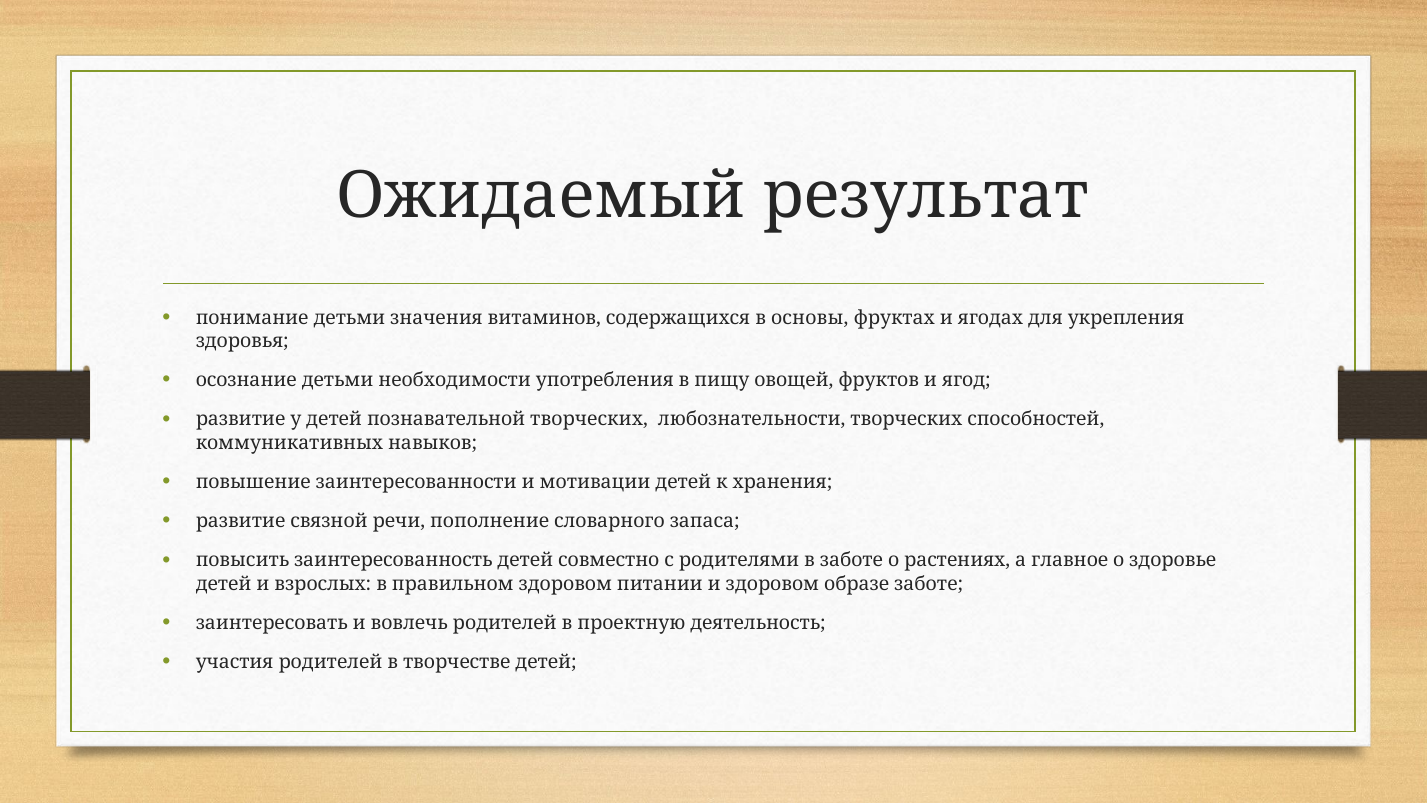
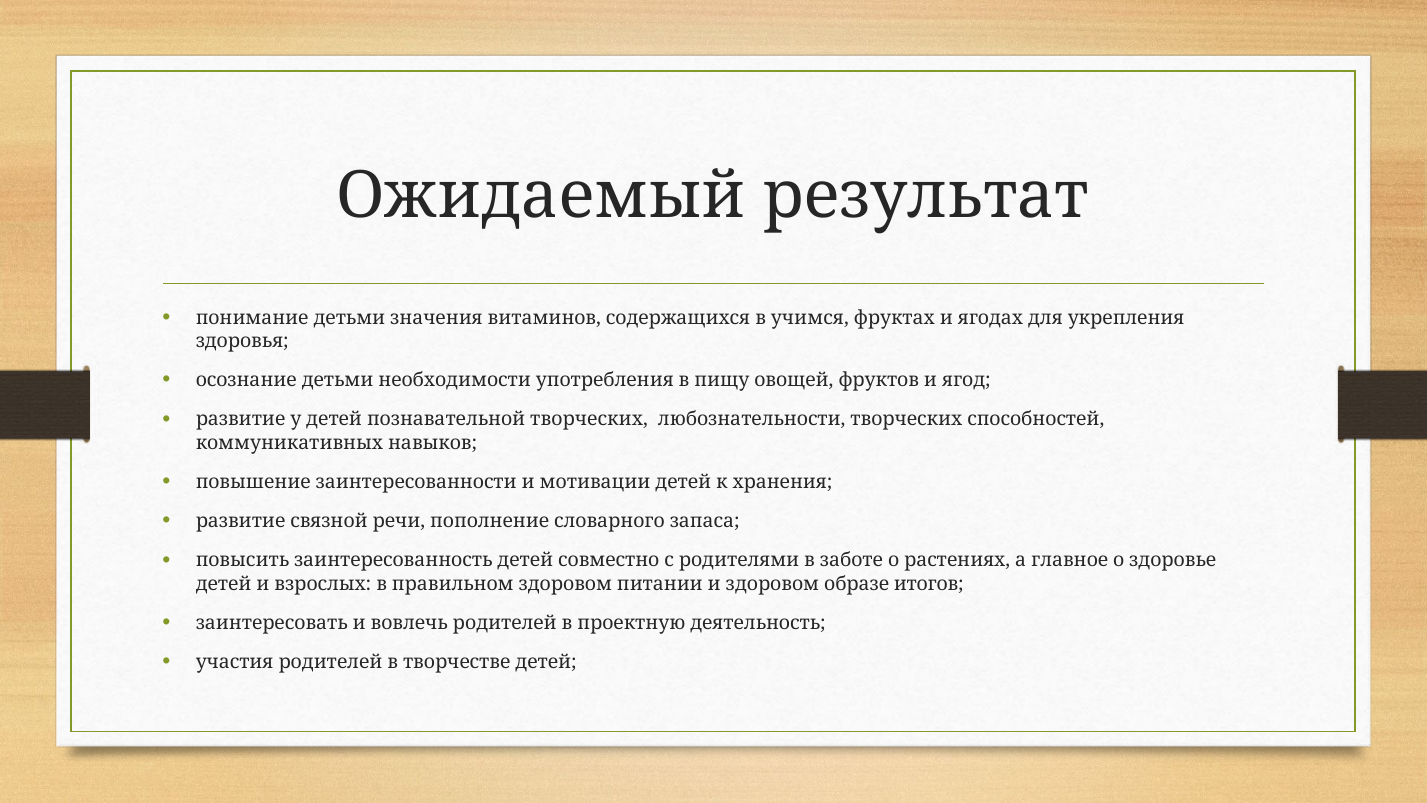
основы: основы -> учимся (810, 318)
образе заботе: заботе -> итогов (929, 584)
